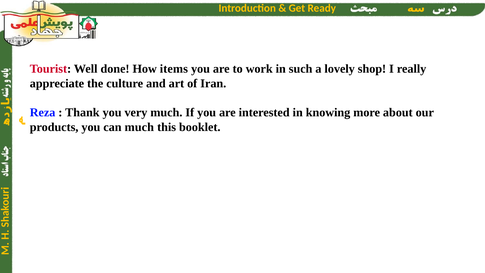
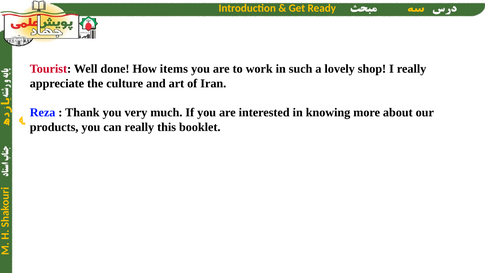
can much: much -> really (139, 127)
